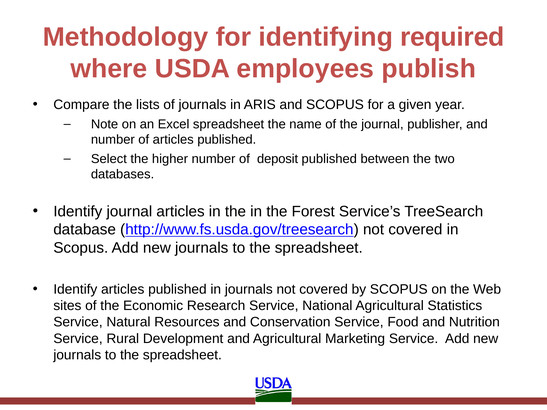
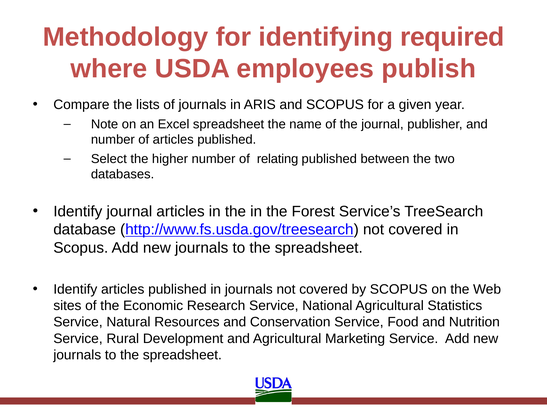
deposit: deposit -> relating (278, 159)
